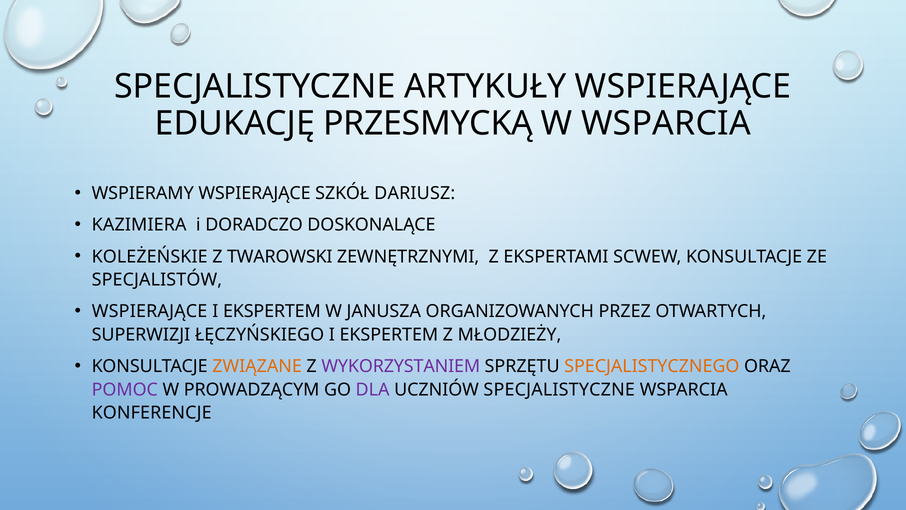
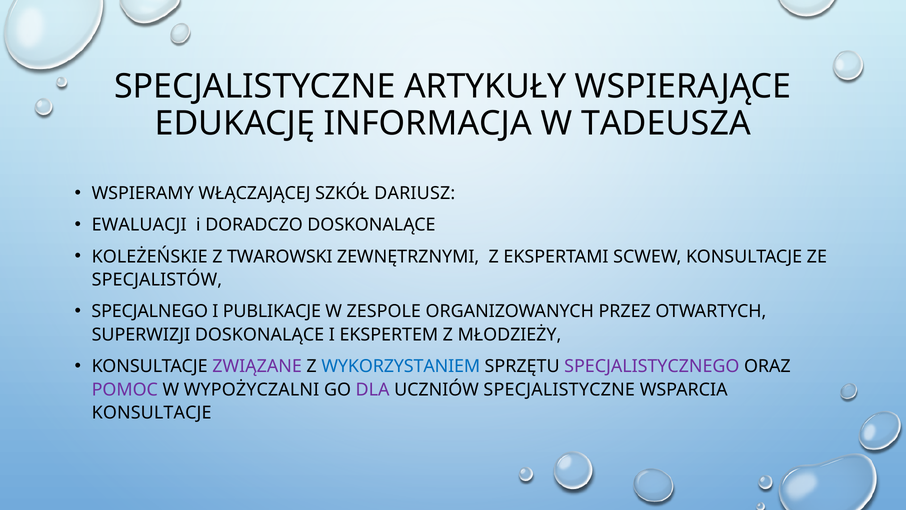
PRZESMYCKĄ: PRZESMYCKĄ -> INFORMACJA (428, 123)
W WSPARCIA: WSPARCIA -> TADEUSZA (666, 123)
WSPIERAMY WSPIERAJĄCE: WSPIERAJĄCE -> WŁĄCZAJĄCEJ (254, 193)
KAZIMIERA: KAZIMIERA -> EWALUACJI (139, 225)
WSPIERAJĄCE: WSPIERAJĄCE -> SPECJALNEGO (150, 311)
EKSPERTEM: EKSPERTEM -> PUBLIKACJE (272, 311)
JANUSZA: JANUSZA -> ZESPOLE (384, 311)
SUPERWIZJI ŁĘCZYŃSKIEGO: ŁĘCZYŃSKIEGO -> DOSKONALĄCE (260, 335)
ZWIĄZANE colour: orange -> purple (257, 366)
WYKORZYSTANIEM colour: purple -> blue (401, 366)
SPECJALISTYCZNEGO colour: orange -> purple (652, 366)
PROWADZĄCYM: PROWADZĄCYM -> WYPOŻYCZALNI (252, 389)
KONFERENCJE: KONFERENCJE -> KONSULTACJE (152, 413)
